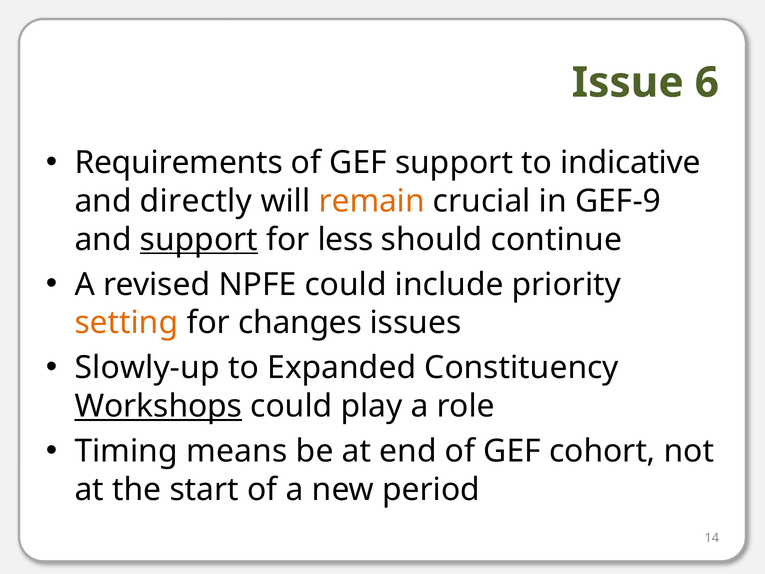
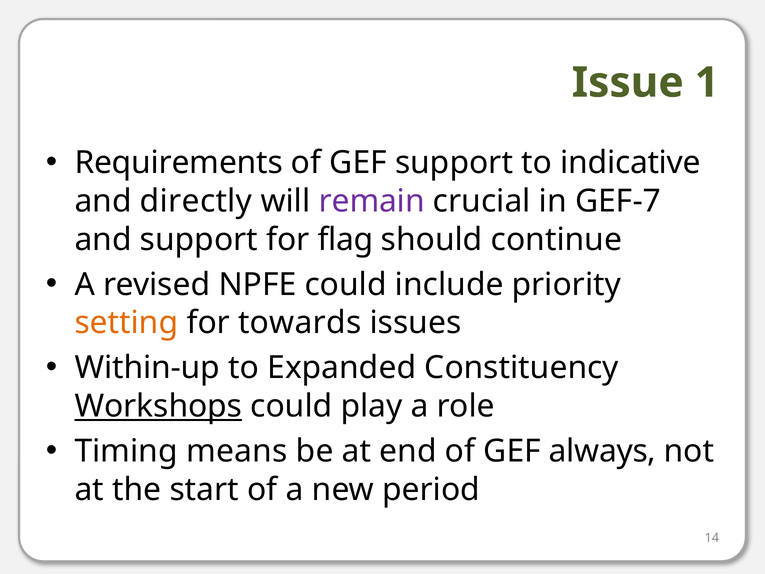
6: 6 -> 1 (707, 83)
remain colour: orange -> purple (372, 201)
GEF-9: GEF-9 -> GEF-7 (618, 201)
support underline: present -> none (199, 239)
less: less -> flag (345, 239)
changes: changes -> towards (300, 323)
Slowly-up: Slowly-up -> Within-up (147, 368)
cohort: cohort -> always (602, 451)
